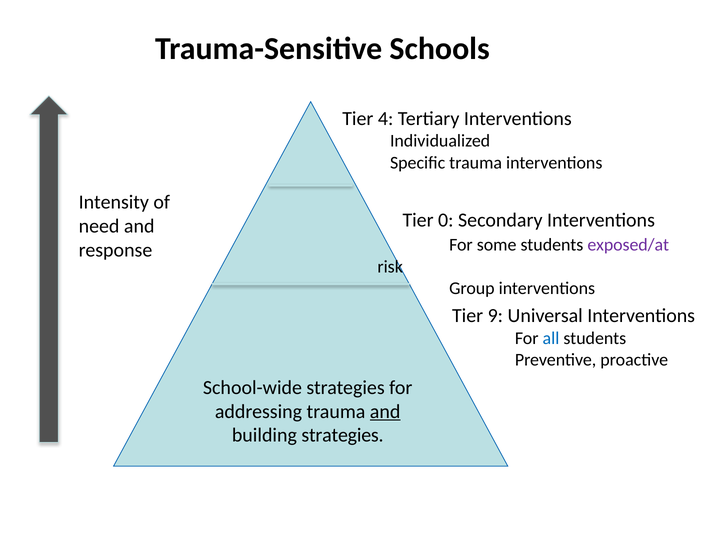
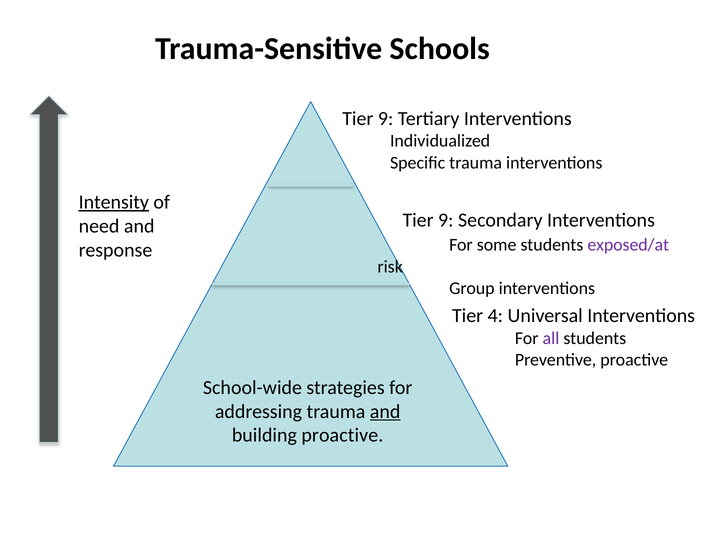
4: 4 -> 9 (386, 118)
Intensity underline: none -> present (114, 202)
0: 0 -> 9 (446, 220)
9: 9 -> 4 (495, 316)
all colour: blue -> purple (551, 338)
building strategies: strategies -> proactive (342, 435)
